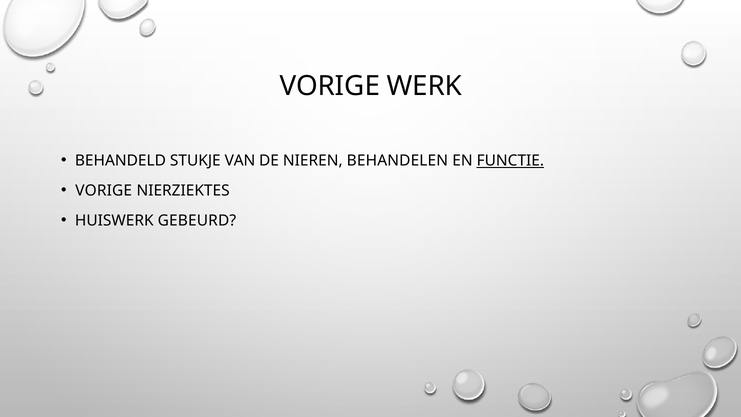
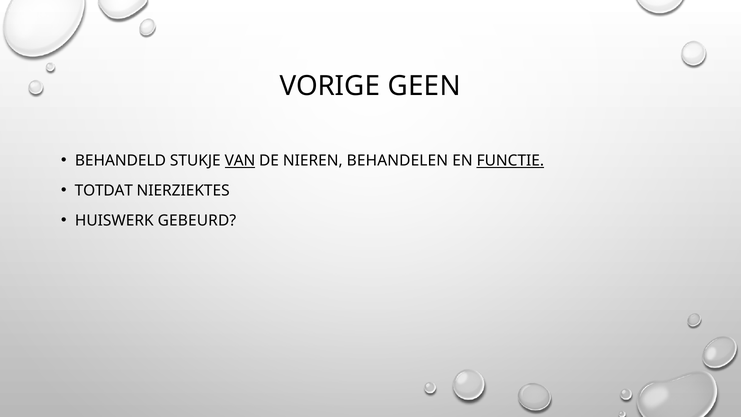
WERK: WERK -> GEEN (424, 86)
VAN underline: none -> present (240, 161)
VORIGE: VORIGE -> TOTDAT (104, 191)
